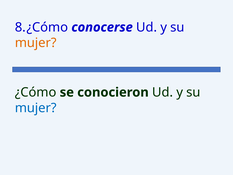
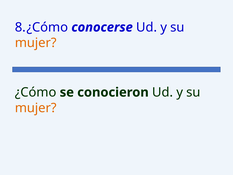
mujer colour: blue -> orange (36, 108)
